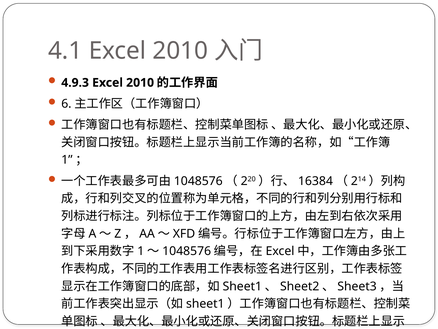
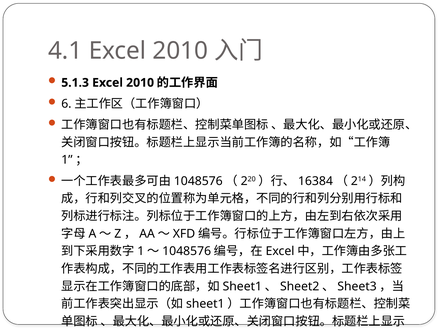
4.9.3: 4.9.3 -> 5.1.3 (75, 83)
